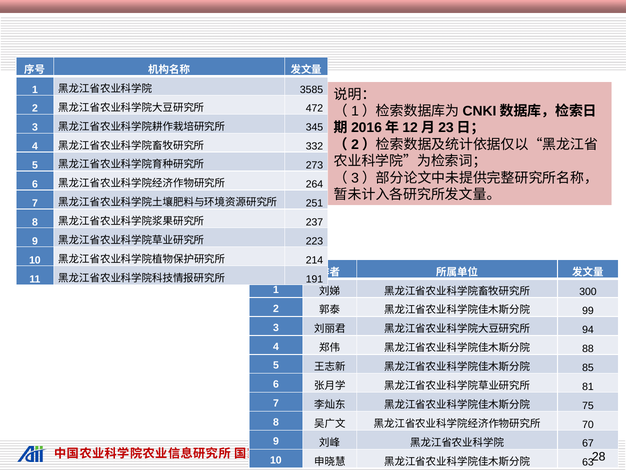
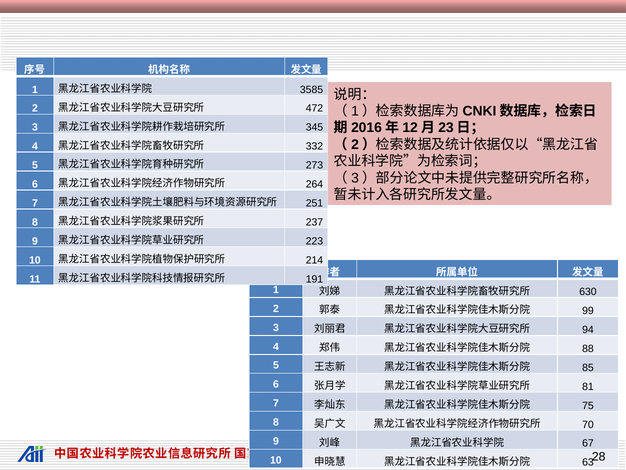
300: 300 -> 630 (588, 292)
